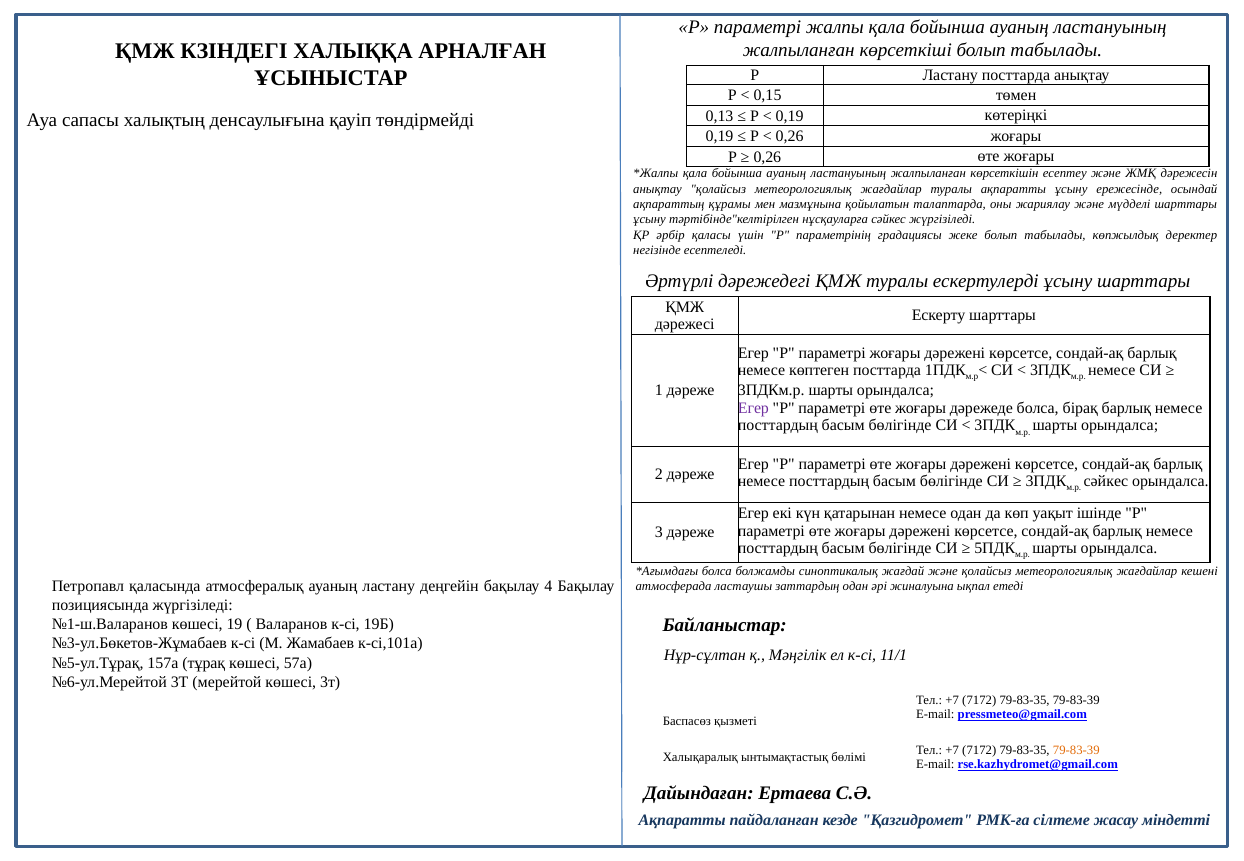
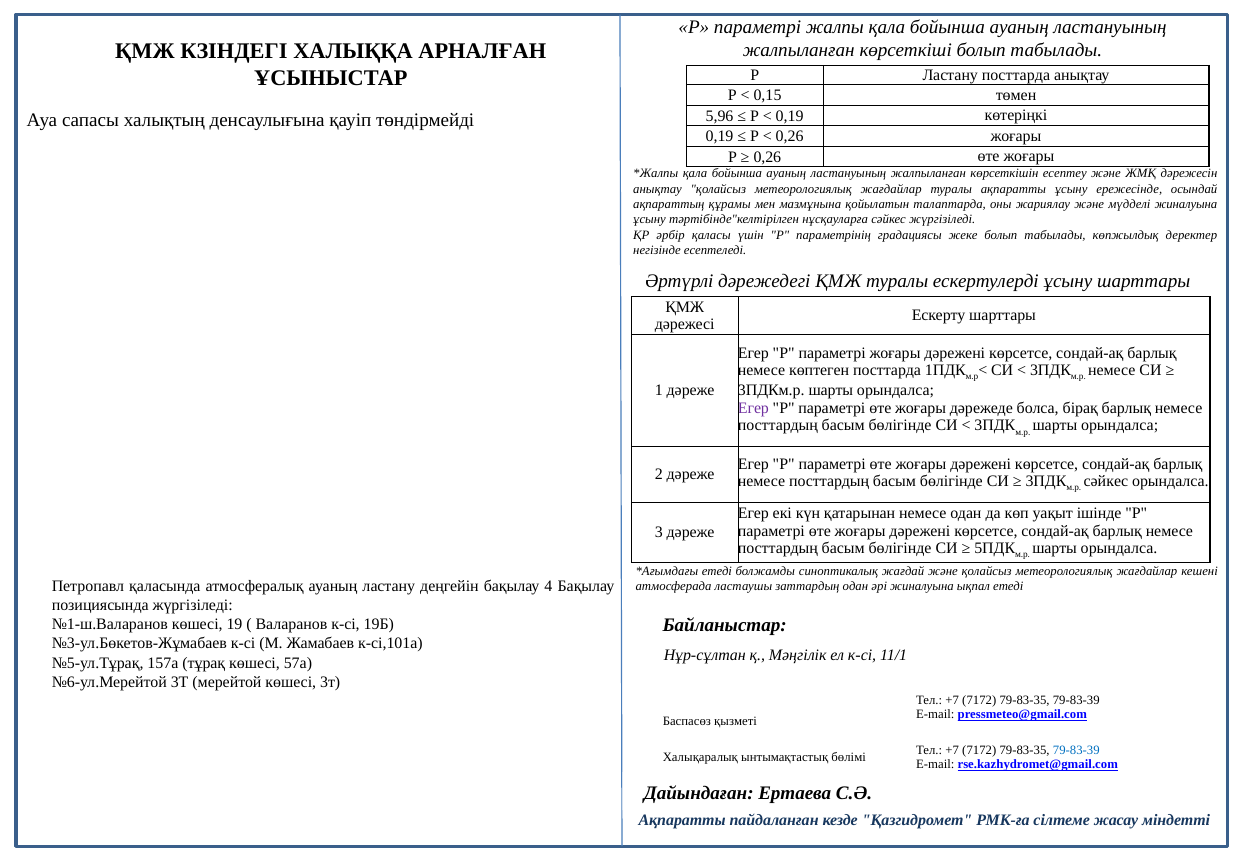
0,13: 0,13 -> 5,96 (720, 116)
мүдделі шарттары: шарттары -> жиналуына (1186, 204)
болса: болса -> етеді (717, 571)
79-83-39 colour: orange -> blue (1076, 750)
